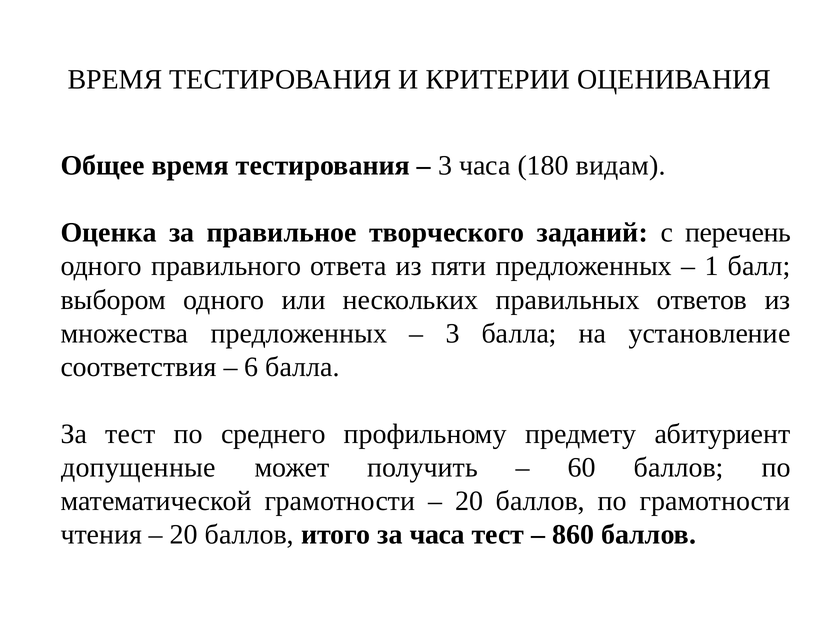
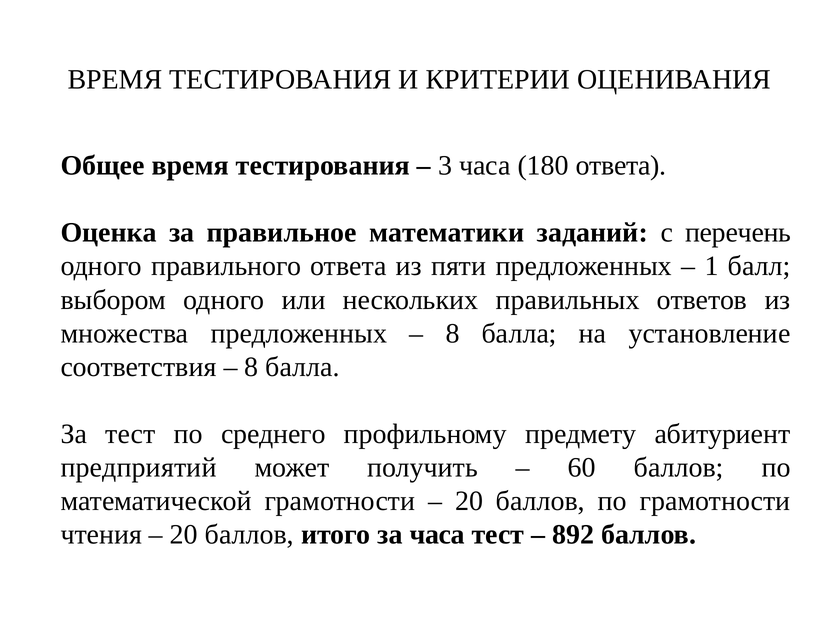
180 видам: видам -> ответа (621, 166)
творческого: творческого -> математики (447, 233)
3: 3 -> 8 (453, 333)
6: 6 -> 8 (251, 367)
допущенные: допущенные -> предприятий (139, 468)
860: 860 -> 892 (573, 535)
